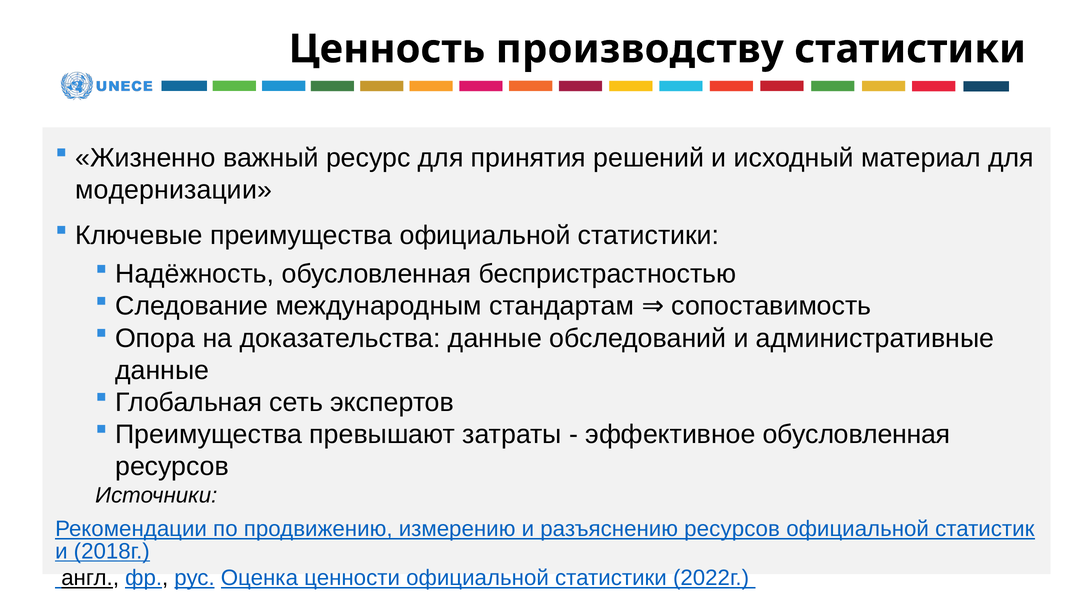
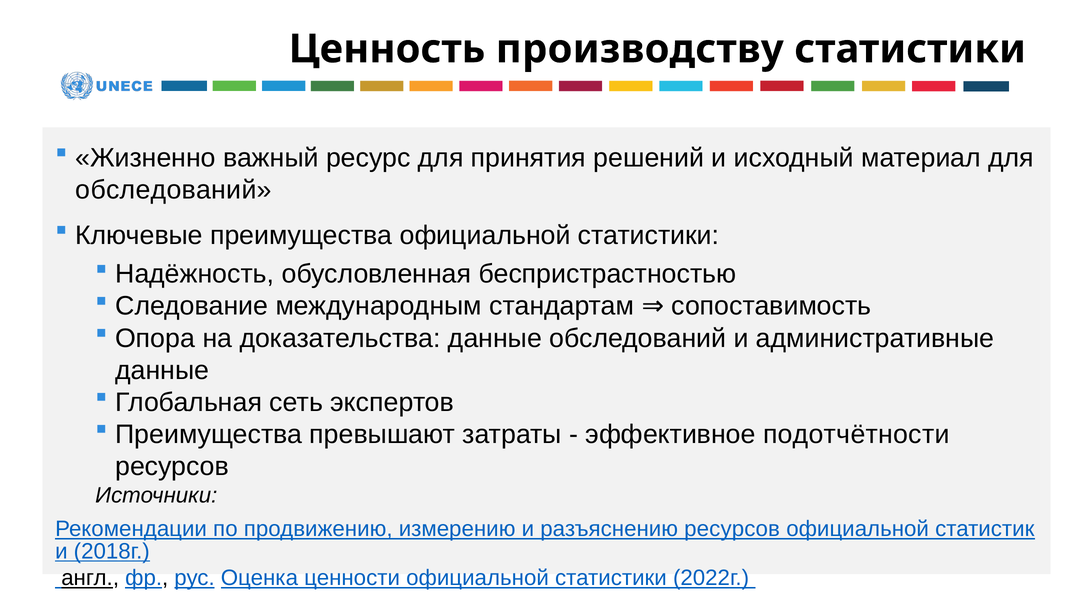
модернизации: модернизации -> обследований (173, 190)
эффективное обусловленная: обусловленная -> подотчётности (856, 435)
